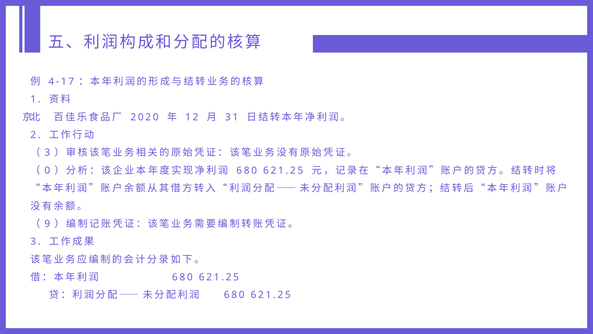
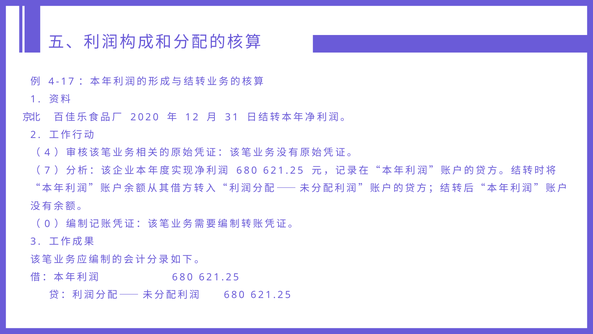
3: 3 -> 4 (47, 153)
0: 0 -> 7 (47, 170)
9: 9 -> 0 (47, 224)
